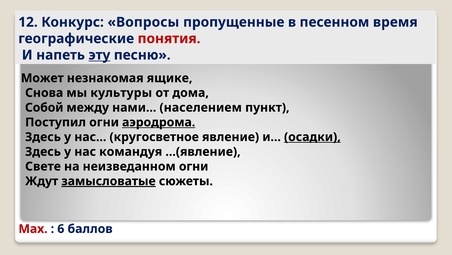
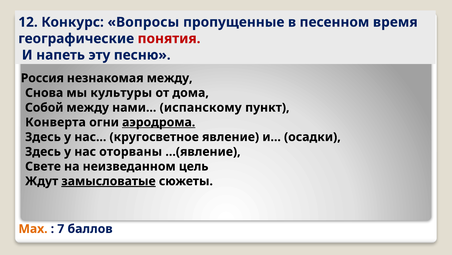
эту underline: present -> none (99, 55)
Может: Может -> Россия (42, 78)
незнакомая ящике: ящике -> между (170, 78)
населением: населением -> испанскому (201, 107)
Поступил: Поступил -> Конверта (55, 122)
осадки underline: present -> none (312, 137)
командуя: командуя -> оторваны (131, 151)
неизведанном огни: огни -> цель (194, 166)
Мах colour: red -> orange (33, 228)
6: 6 -> 7 (61, 228)
